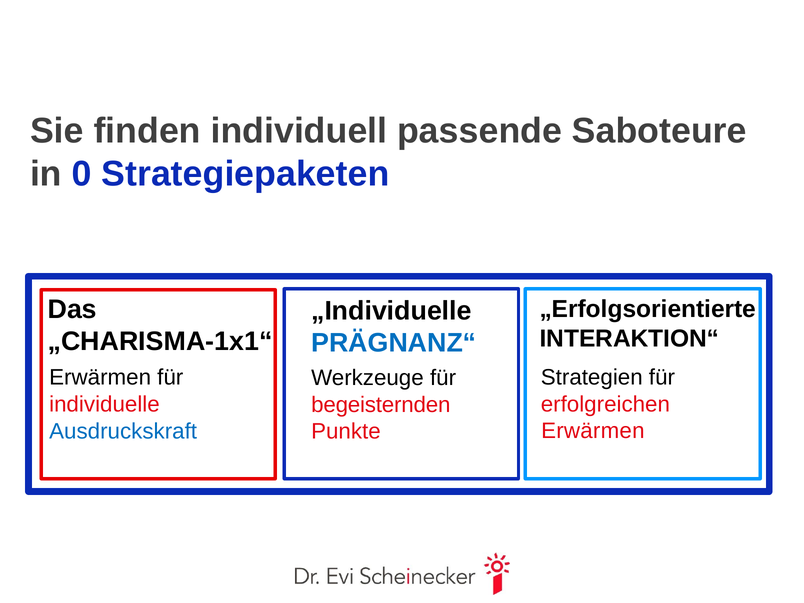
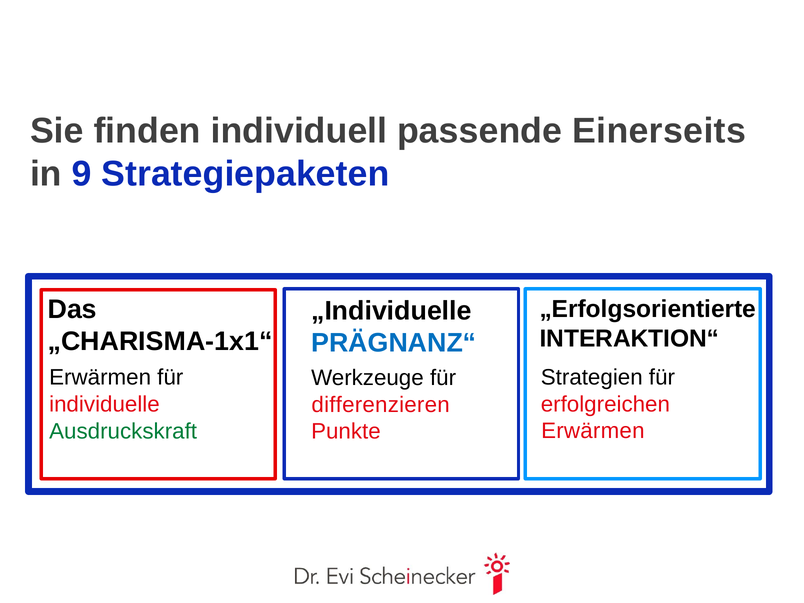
Saboteure: Saboteure -> Einerseits (659, 131)
0: 0 -> 9 (82, 174)
begeisternden: begeisternden -> differenzieren (381, 405)
Ausdruckskraft colour: blue -> green (123, 431)
